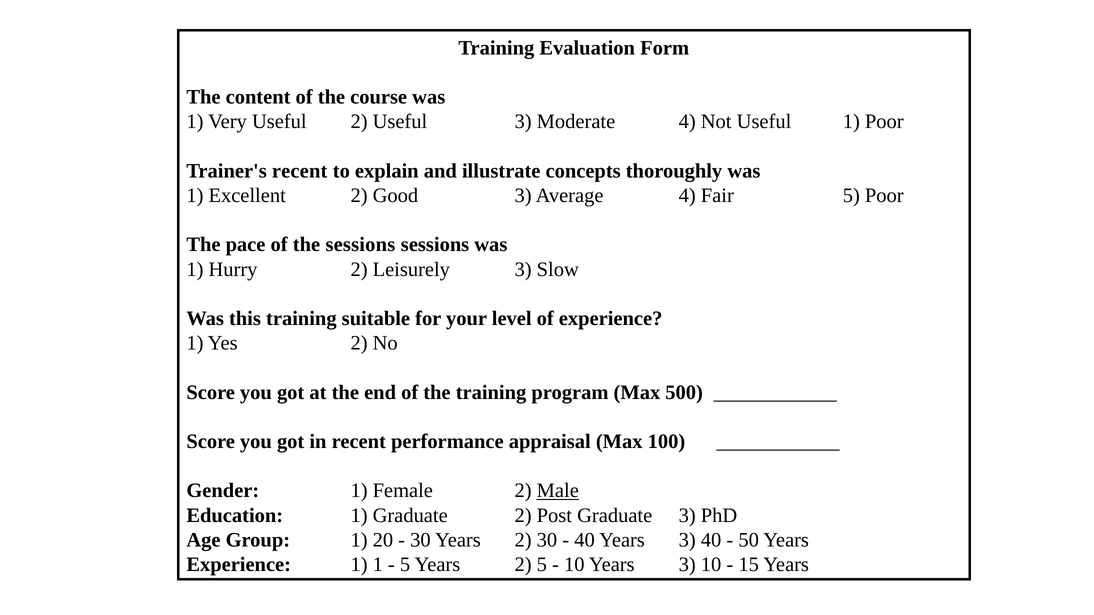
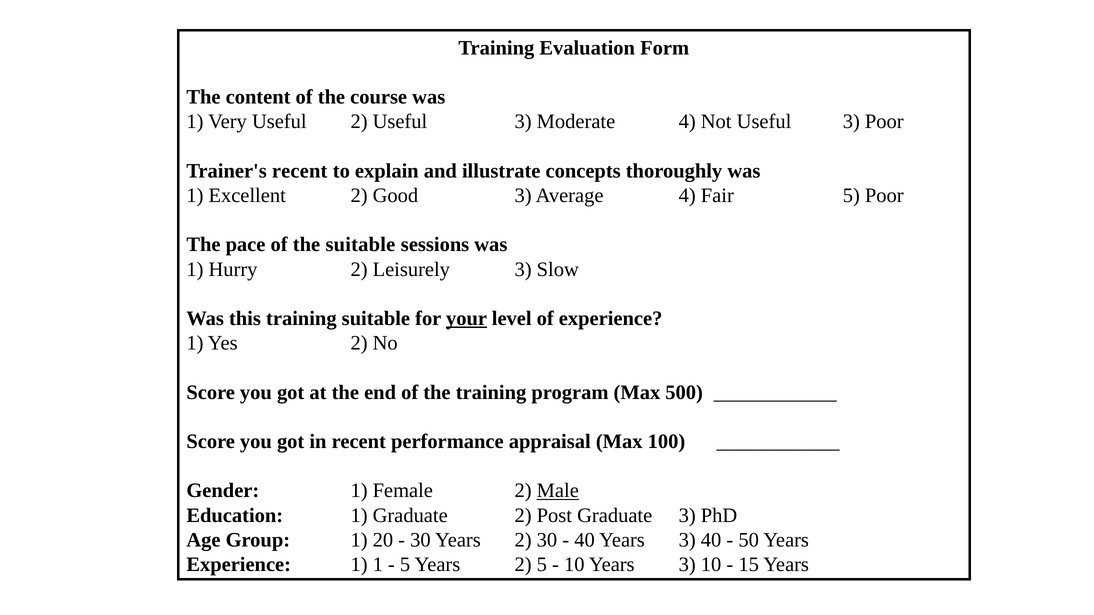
Not Useful 1: 1 -> 3 (851, 122)
the sessions: sessions -> suitable (360, 245)
your underline: none -> present (467, 319)
